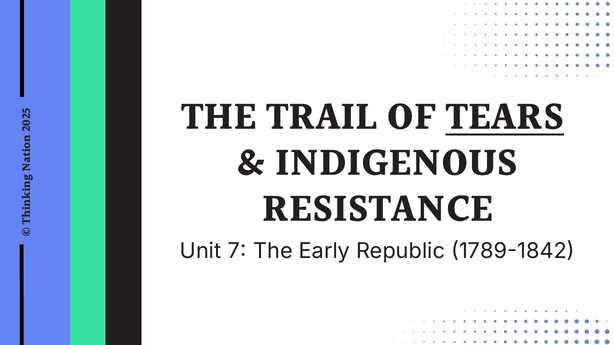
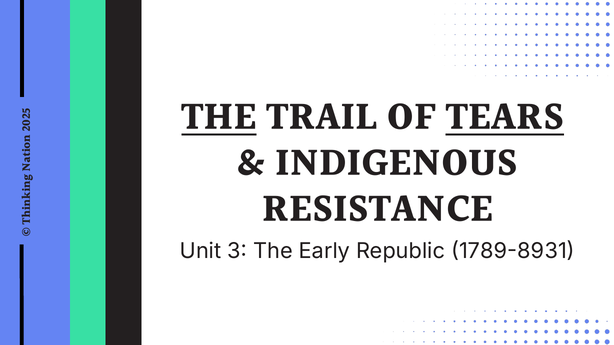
THE underline: none -> present (219, 118)
7: 7 -> 3 (237, 252)
1789-1842: 1789-1842 -> 1789-8931 (513, 252)
